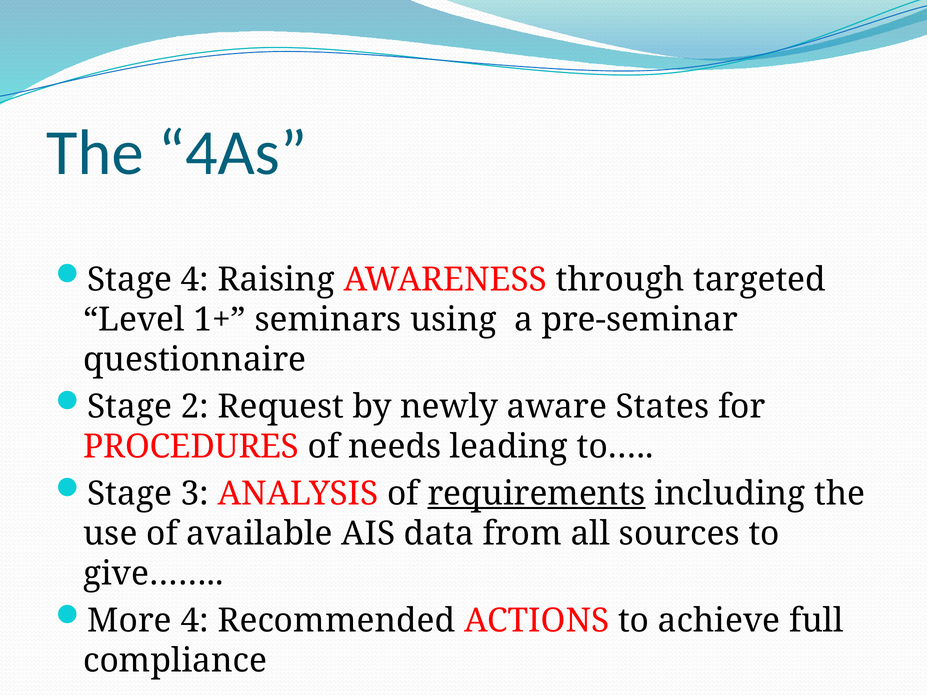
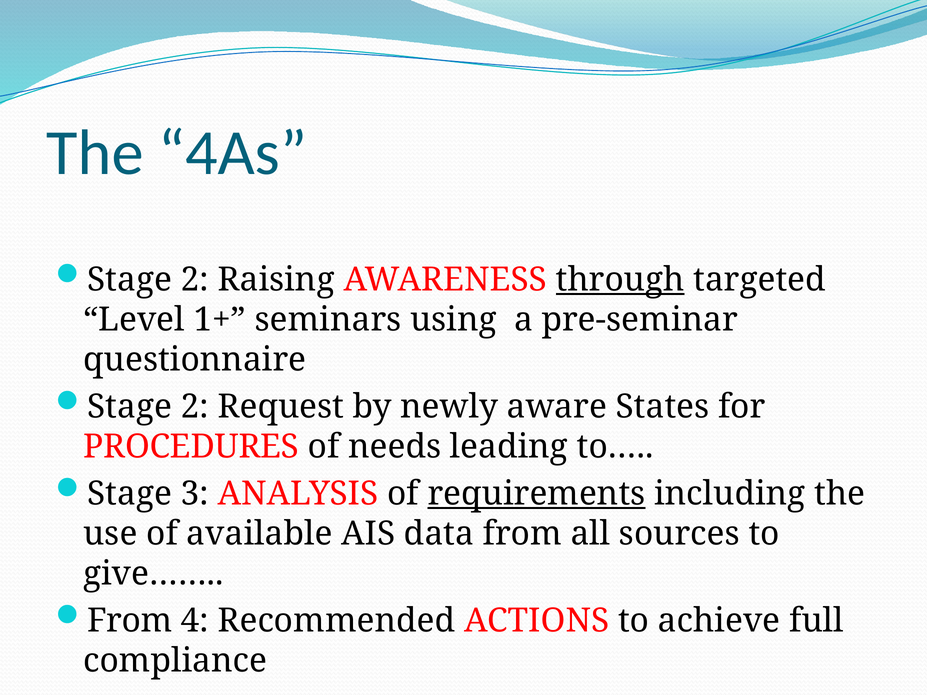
4: 4 -> 2 (195, 280)
through underline: none -> present (620, 280)
More: More -> From (130, 621)
